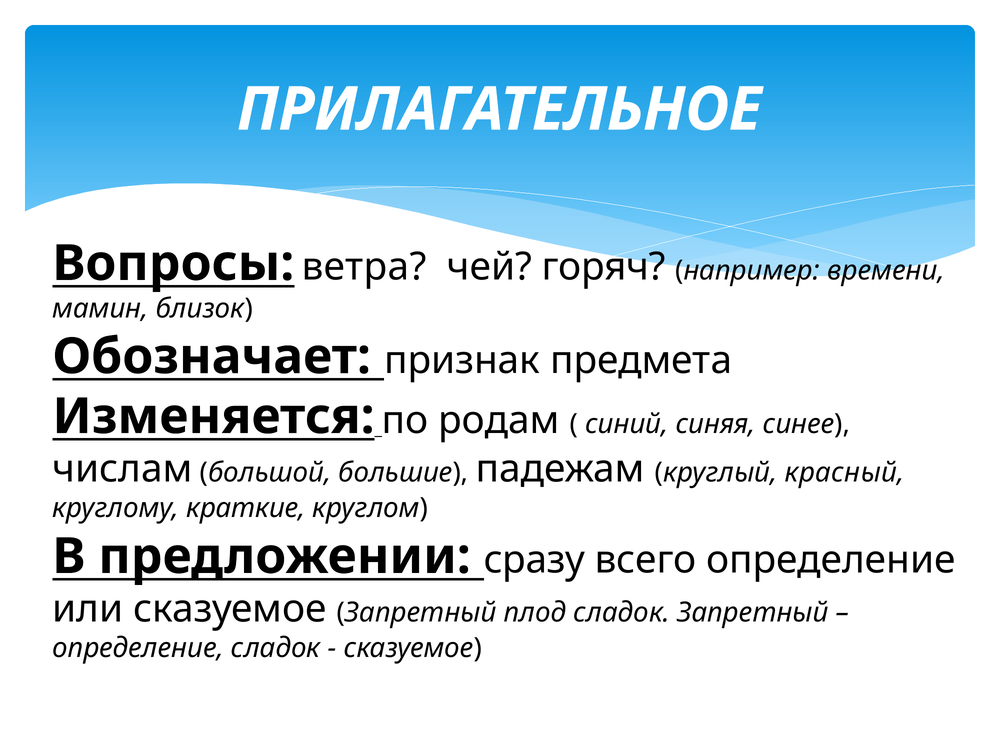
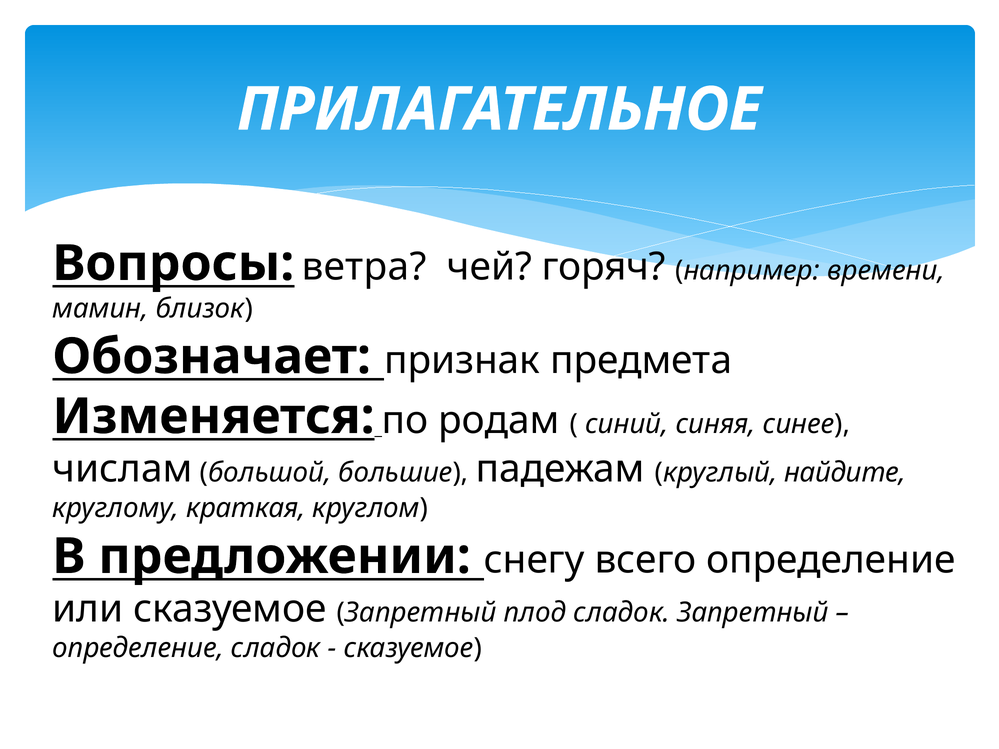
красный: красный -> найдите (845, 473)
краткие: краткие -> краткая (246, 508)
сразу: сразу -> снегу (534, 560)
